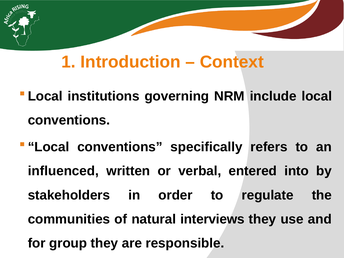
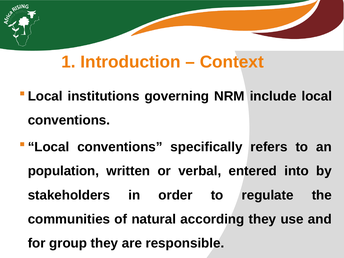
influenced: influenced -> population (63, 171)
interviews: interviews -> according (212, 219)
